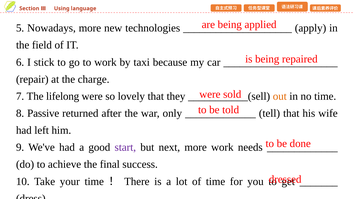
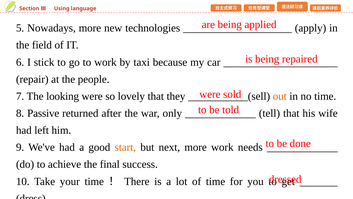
charge: charge -> people (94, 79)
lifelong: lifelong -> looking (63, 96)
start colour: purple -> orange (125, 147)
